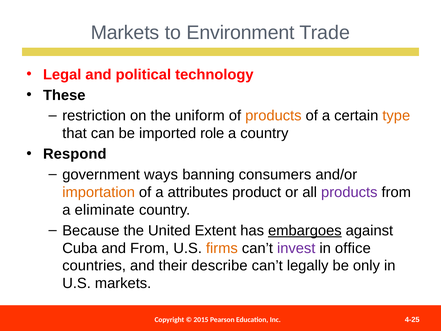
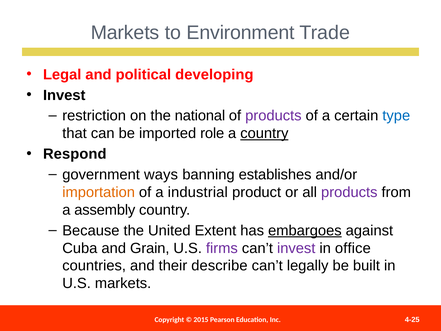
technology: technology -> developing (214, 75)
These: These -> Invest (64, 95)
uniform: uniform -> national (200, 116)
products colour: orange -> purple (273, 116)
type colour: orange -> blue (396, 116)
country underline: none -> present (264, 133)
consumers: consumers -> establishes (275, 174)
attributes: attributes -> industrial (198, 192)
eliminate: eliminate -> assembly (105, 210)
and From: From -> Grain (150, 248)
firms colour: orange -> purple (222, 248)
only: only -> built (366, 266)
